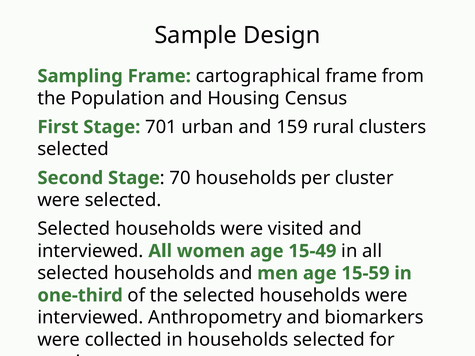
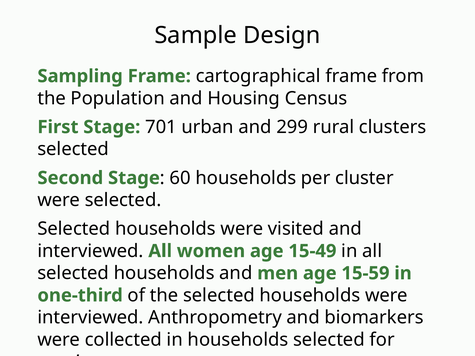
159: 159 -> 299 (292, 127)
70: 70 -> 60 (180, 178)
